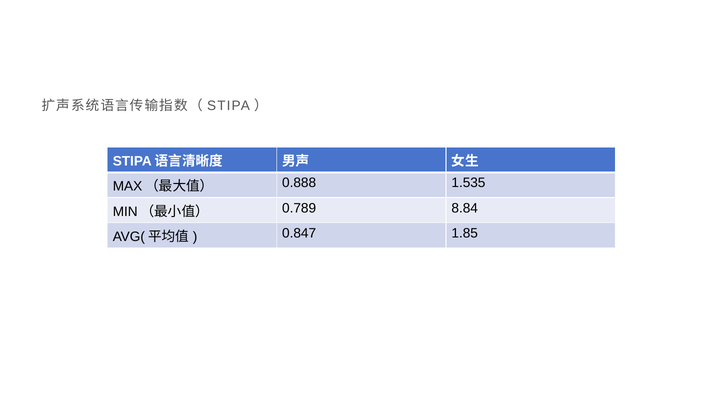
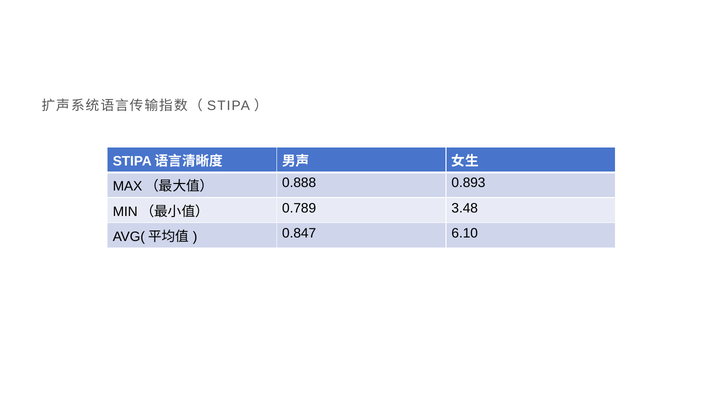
1.535: 1.535 -> 0.893 (468, 183)
8.84: 8.84 -> 3.48 (465, 208)
1.85: 1.85 -> 6.10 (465, 233)
